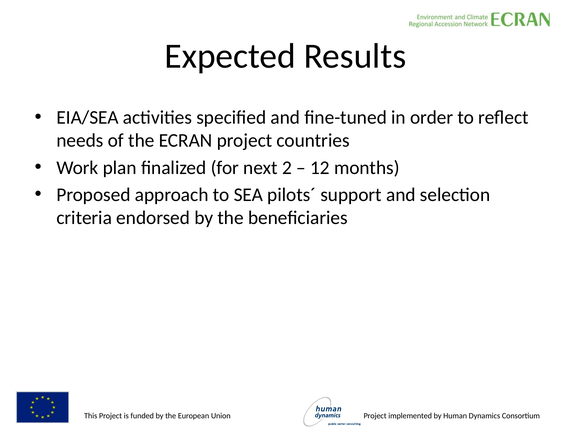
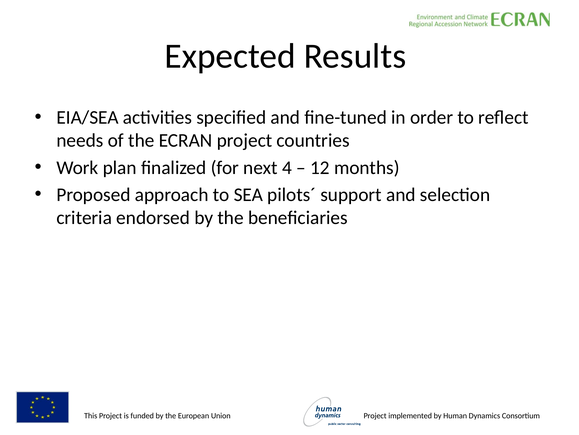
2: 2 -> 4 (287, 167)
